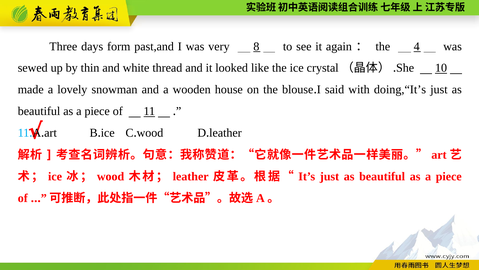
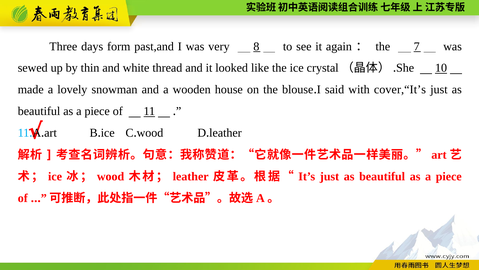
4: 4 -> 7 (417, 46)
doing,“It’s: doing,“It’s -> cover,“It’s (400, 89)
